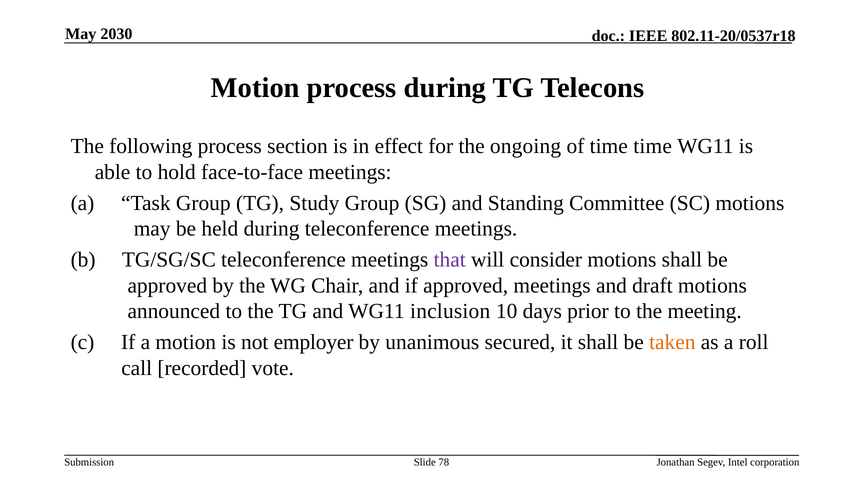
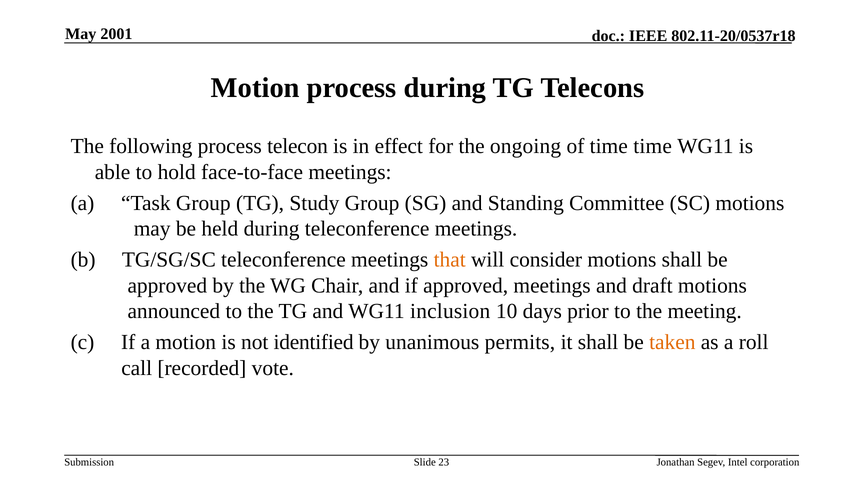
2030: 2030 -> 2001 (116, 34)
section: section -> telecon (298, 146)
that colour: purple -> orange (450, 260)
employer: employer -> identified (314, 342)
secured: secured -> permits (520, 342)
78: 78 -> 23 (444, 462)
